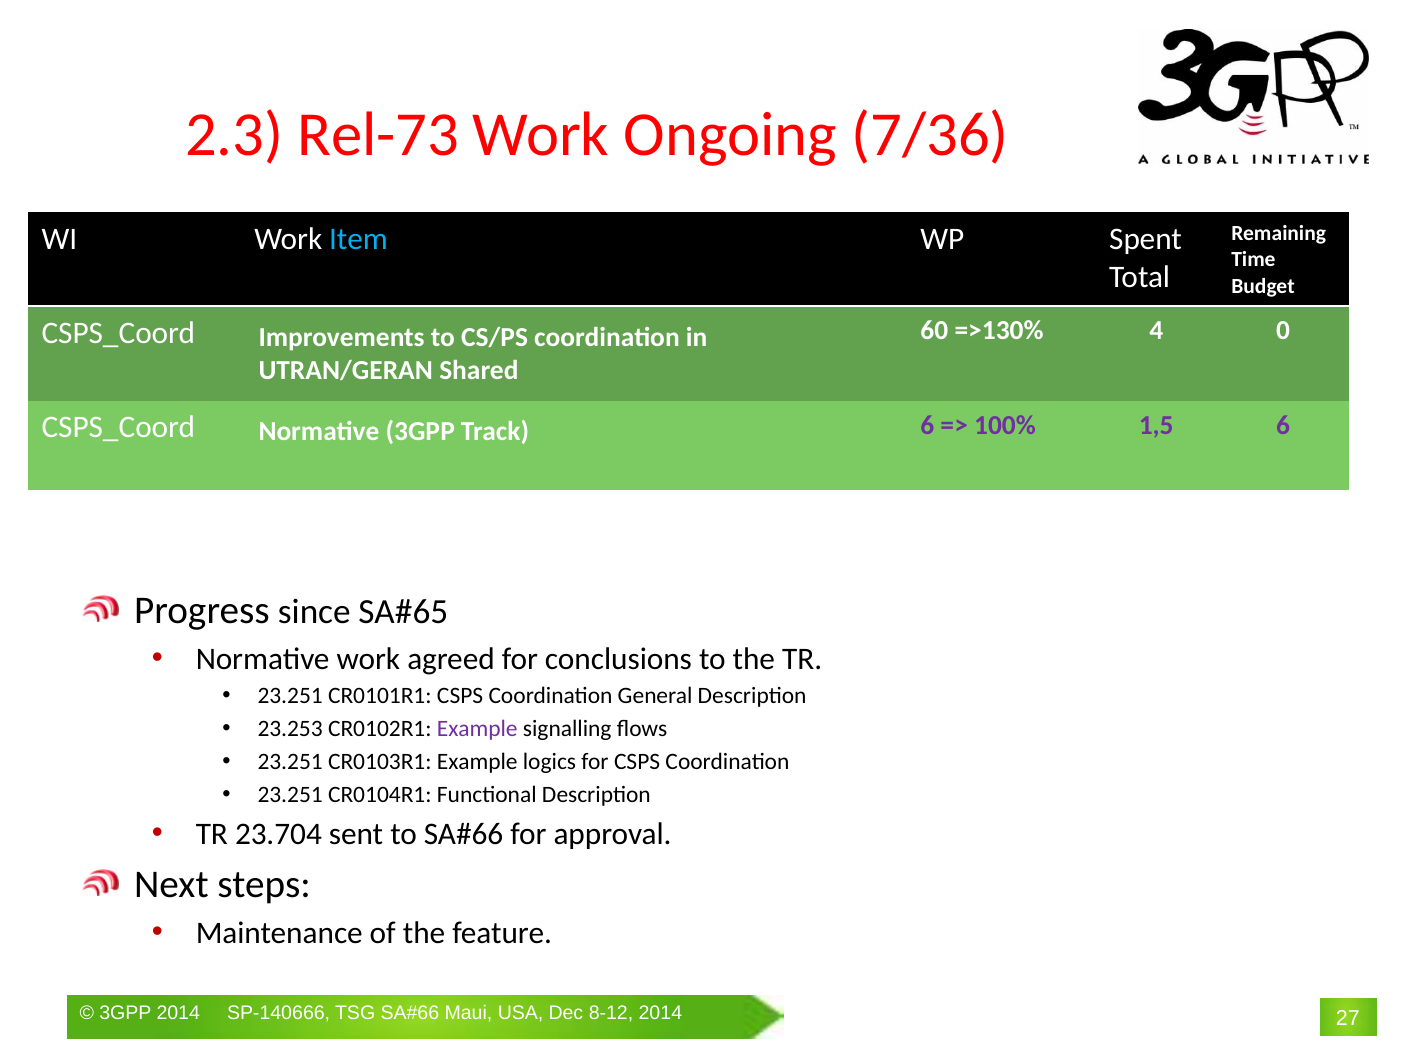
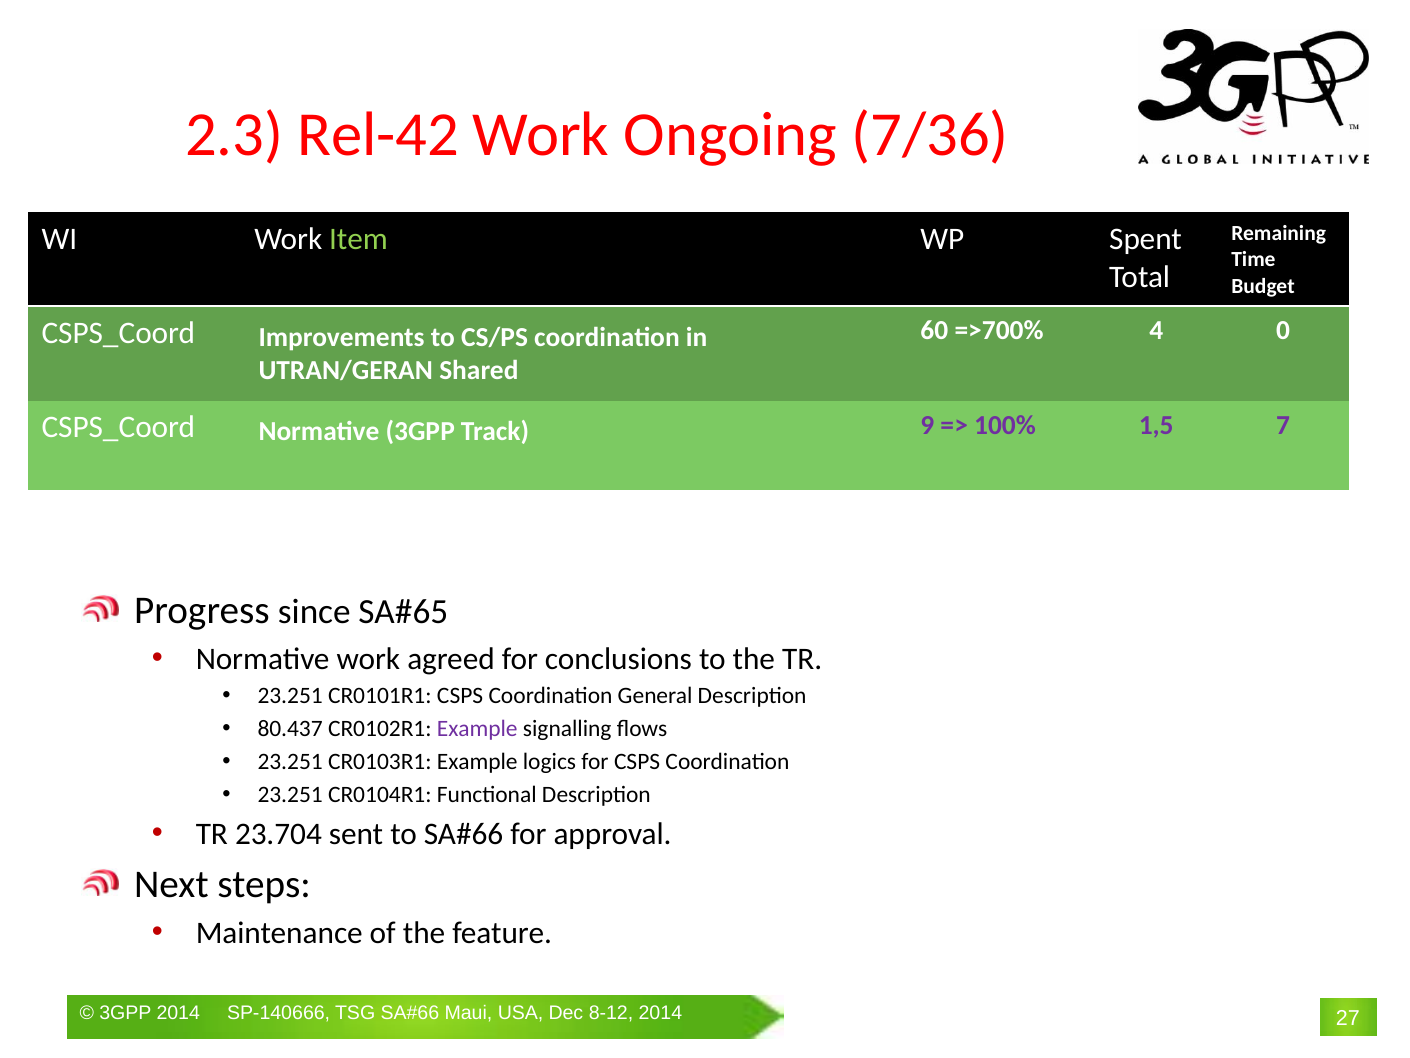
Rel-73: Rel-73 -> Rel-42 (378, 135)
Item colour: light blue -> light green (358, 239)
=>130%: =>130% -> =>700% (999, 330)
Track 6: 6 -> 9 (927, 425)
1,5 6: 6 -> 7 (1283, 425)
23.253: 23.253 -> 80.437 (290, 728)
